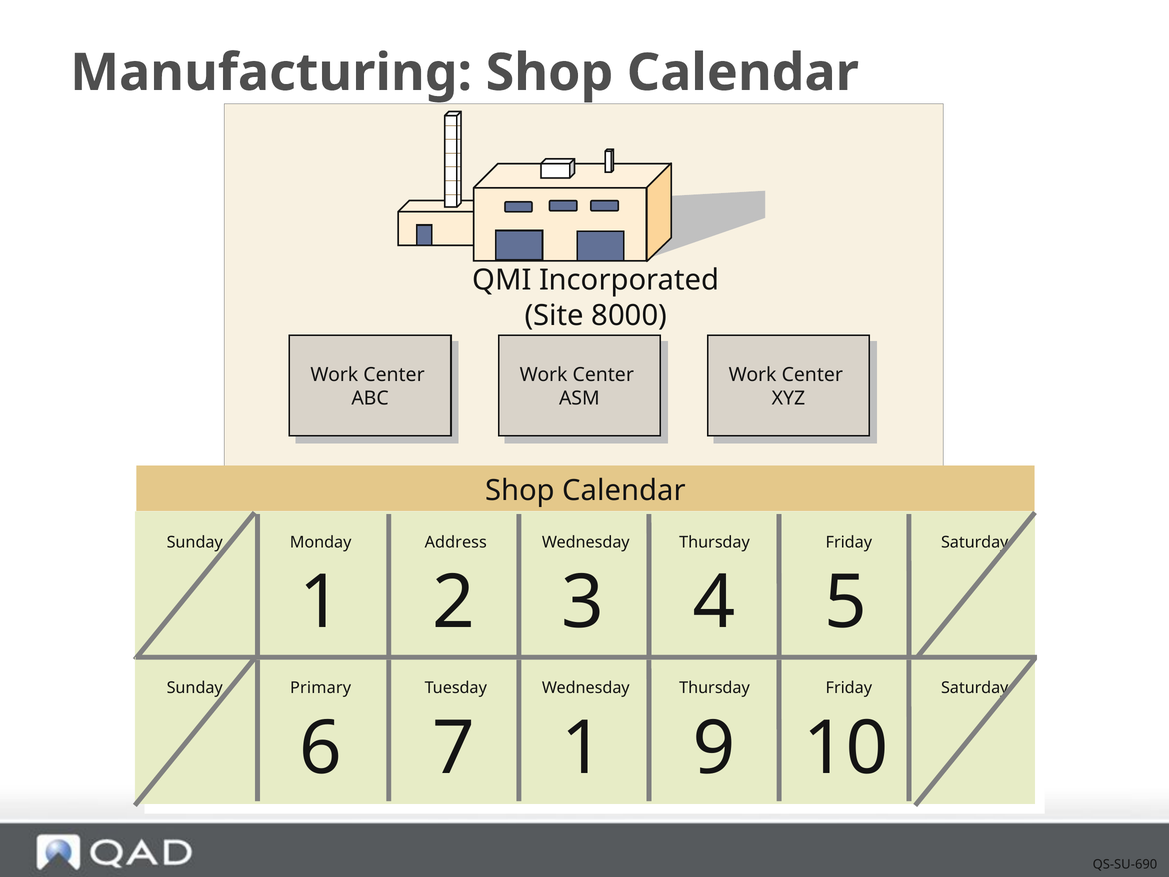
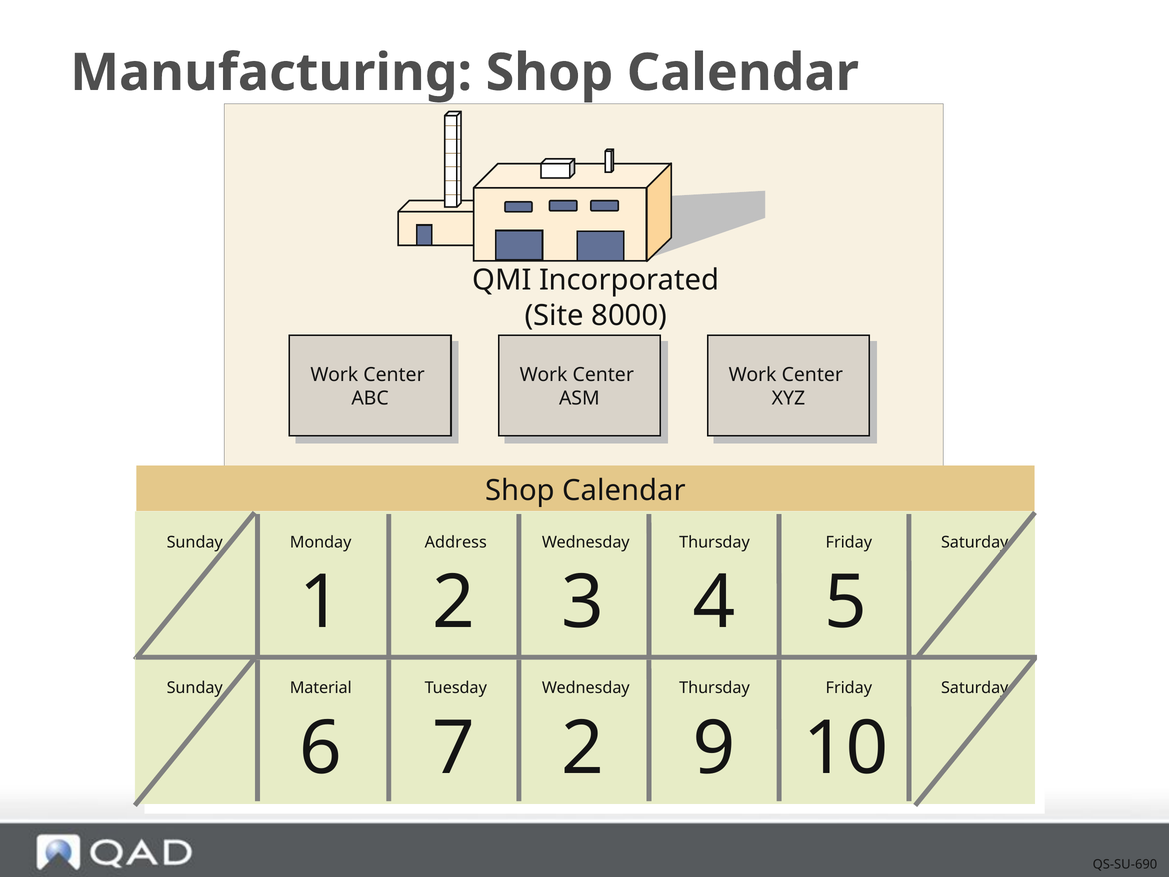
Primary: Primary -> Material (321, 688)
7 1: 1 -> 2 (583, 748)
